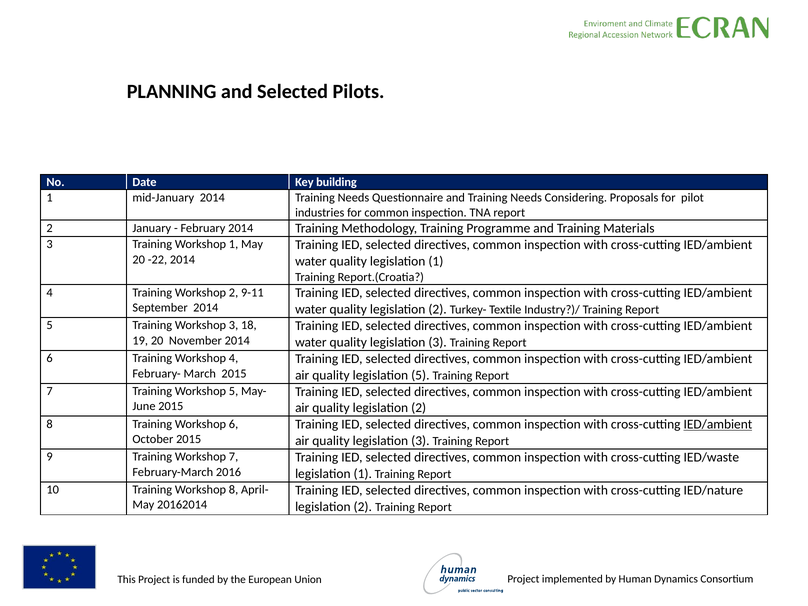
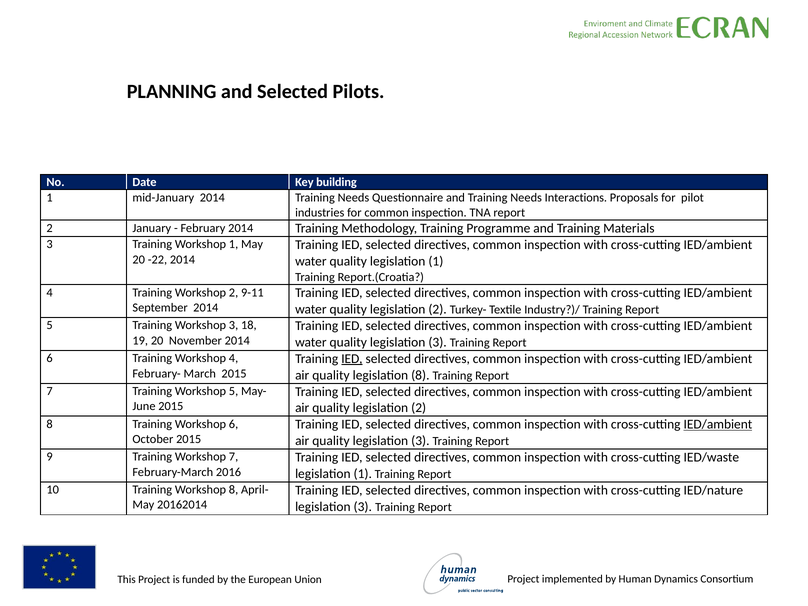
Considering: Considering -> Interactions (576, 197)
IED underline: none -> present (352, 359)
legislation 5: 5 -> 8 (420, 375)
2: 2 -> 3 (363, 507)
